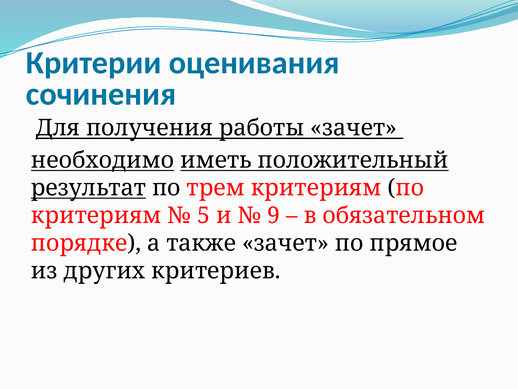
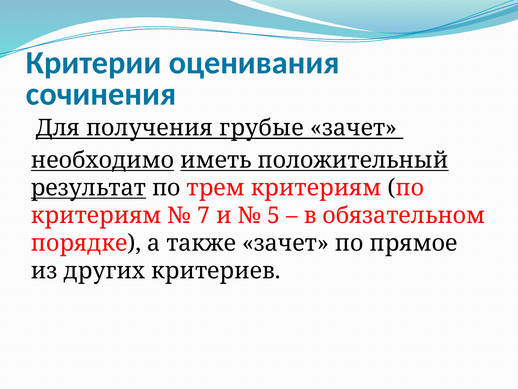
работы: работы -> грубые (261, 128)
5: 5 -> 7 (204, 215)
9: 9 -> 5 (274, 215)
